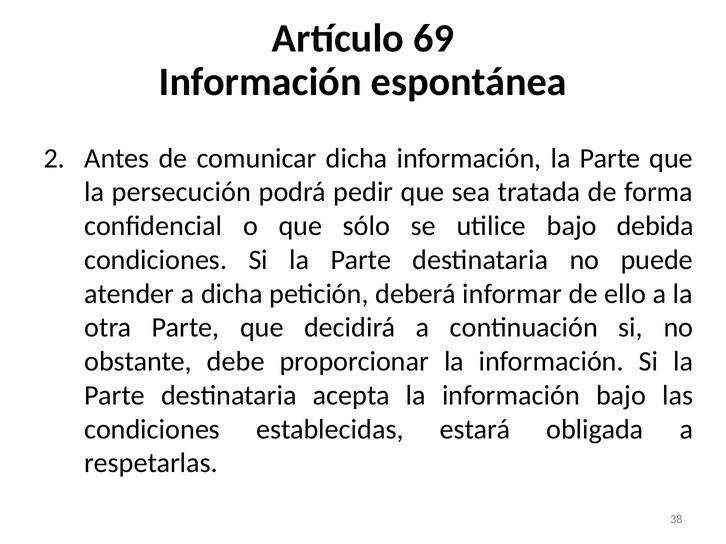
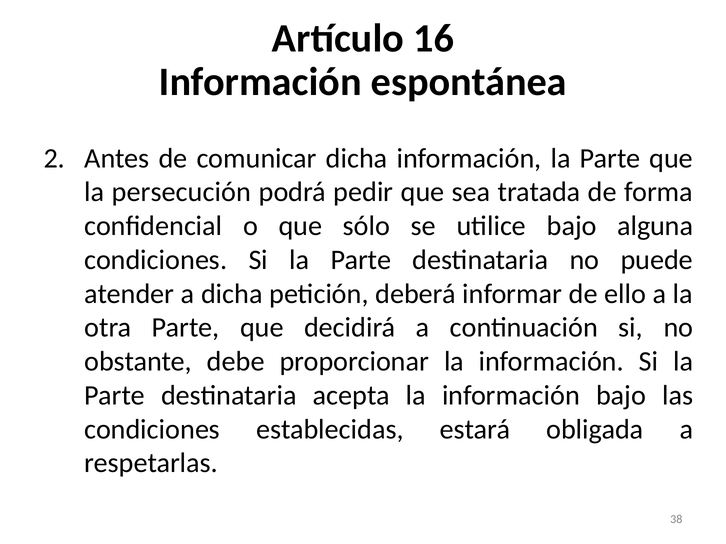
69: 69 -> 16 (434, 39)
debida: debida -> alguna (655, 226)
